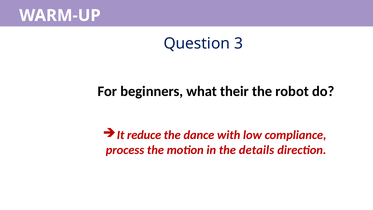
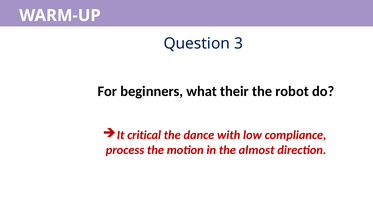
reduce: reduce -> critical (144, 135)
details: details -> almost (257, 150)
